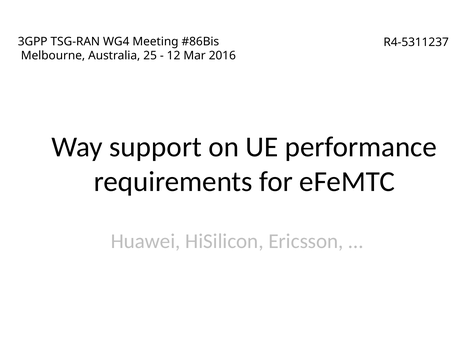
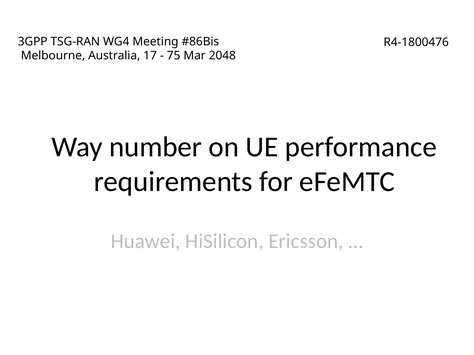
R4-5311237: R4-5311237 -> R4-1800476 (416, 42)
25: 25 -> 17 (150, 56)
12: 12 -> 75 (174, 56)
2016: 2016 -> 2048 (222, 56)
support: support -> number (156, 147)
